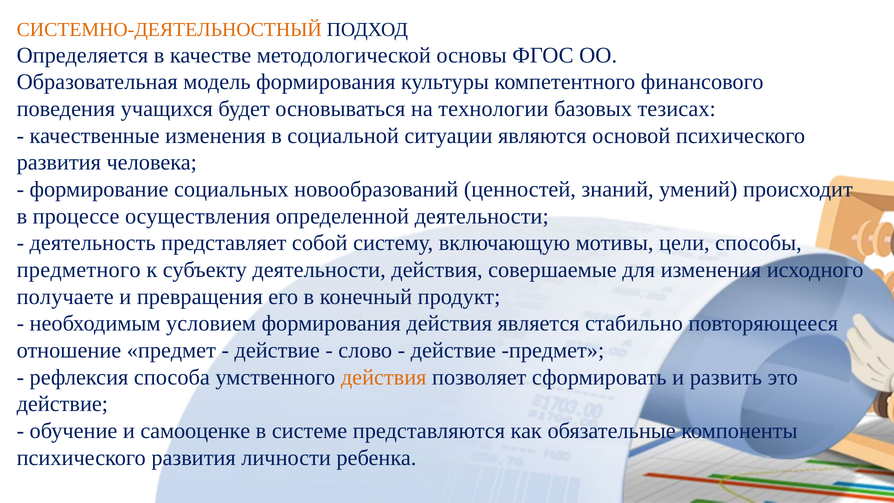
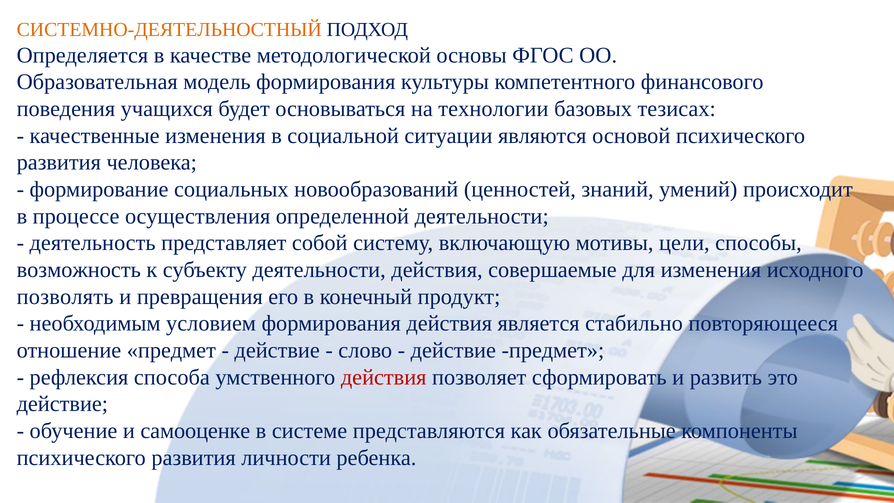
предметного: предметного -> возможность (79, 270)
получаете: получаете -> позволять (65, 297)
действия colour: orange -> red (384, 377)
